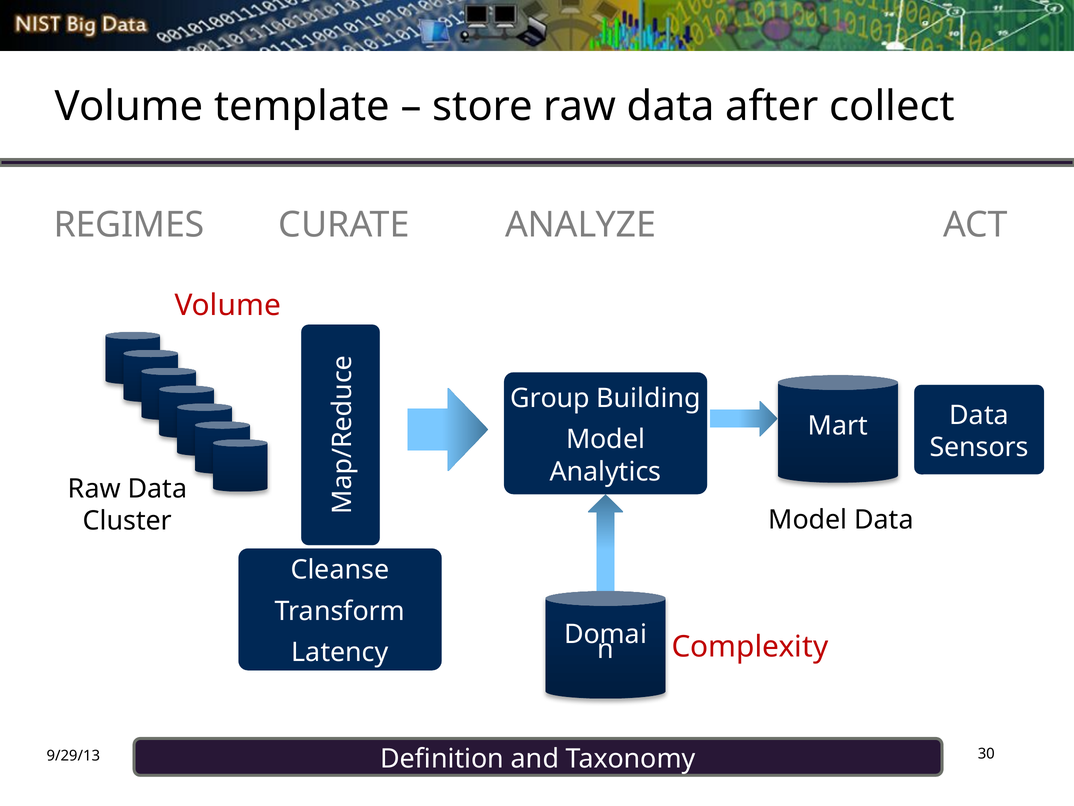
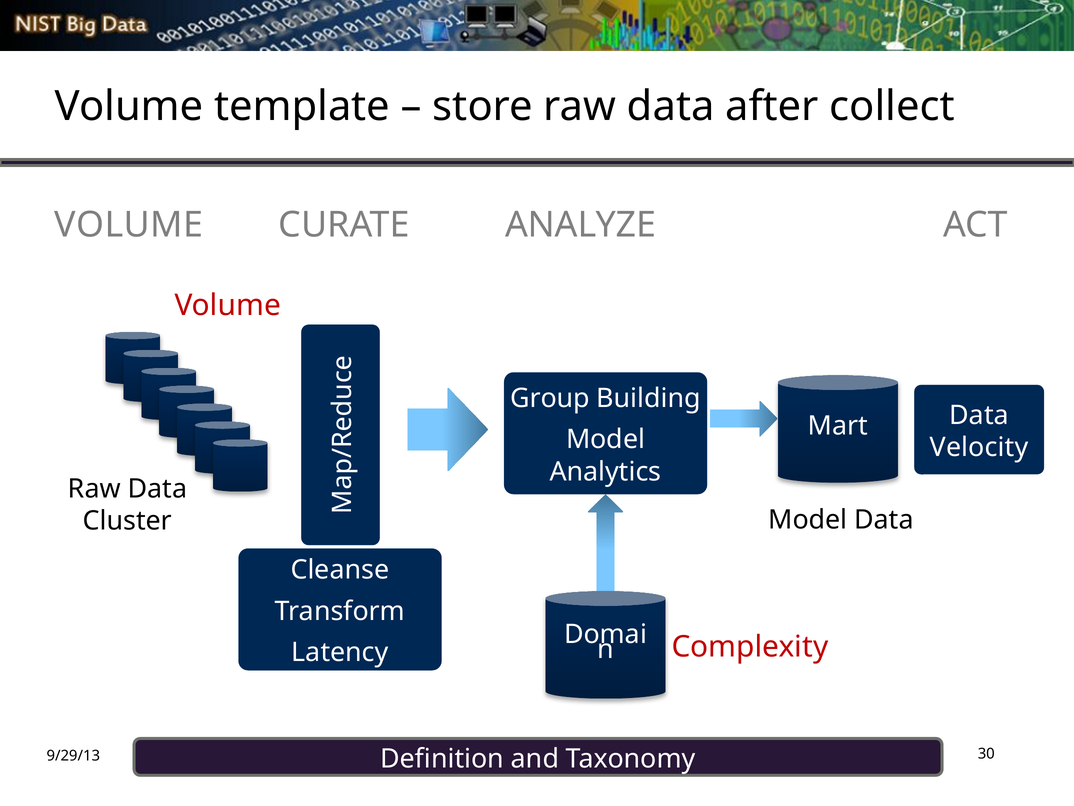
REGIMES: REGIMES -> VOLUME (129, 225)
Sensors: Sensors -> Velocity (979, 447)
